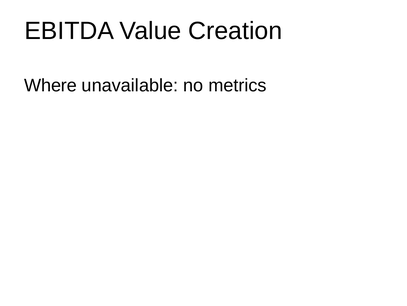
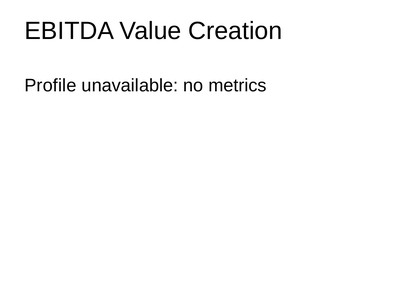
Where: Where -> Profile (50, 85)
